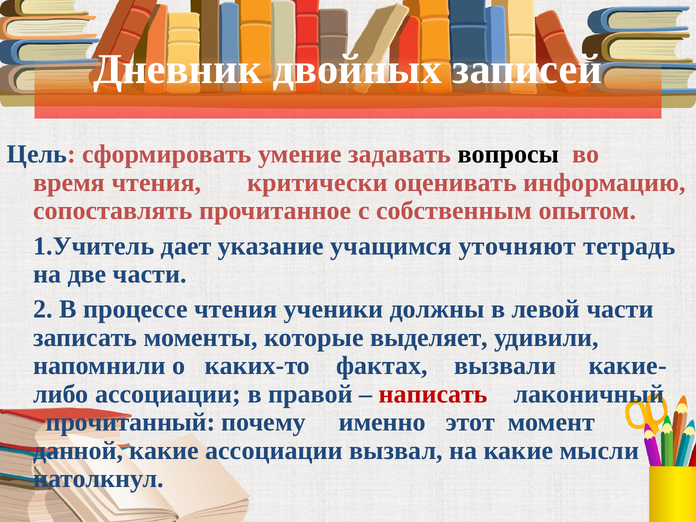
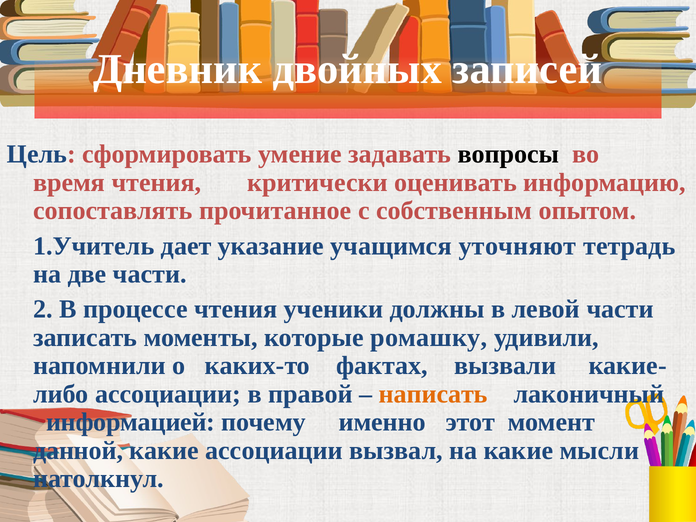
выделяет: выделяет -> ромашку (429, 338)
написать colour: red -> orange (433, 394)
прочитанный: прочитанный -> информацией (131, 422)
